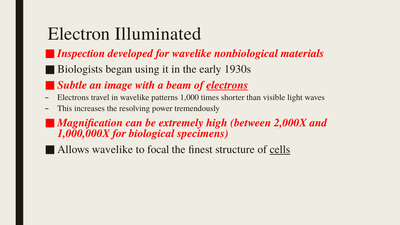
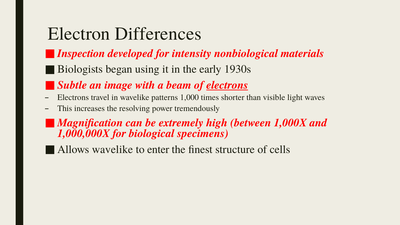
Illuminated: Illuminated -> Differences (158, 34)
for wavelike: wavelike -> intensity (192, 53)
2,000X: 2,000X -> 1,000X (290, 123)
focal: focal -> enter (158, 149)
cells underline: present -> none (280, 149)
